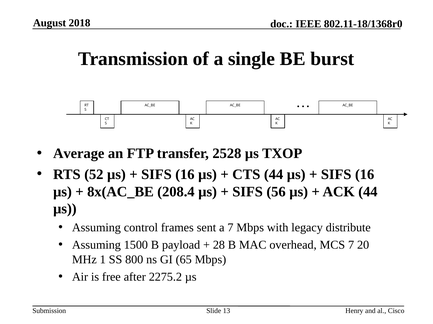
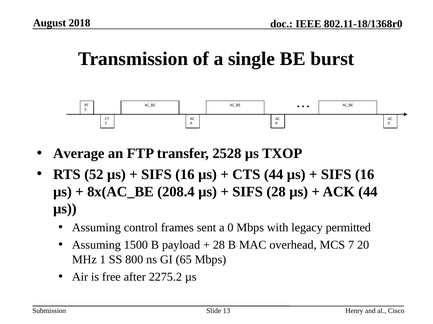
SIFS 56: 56 -> 28 (276, 192)
a 7: 7 -> 0 (230, 228)
distribute: distribute -> permitted (348, 228)
